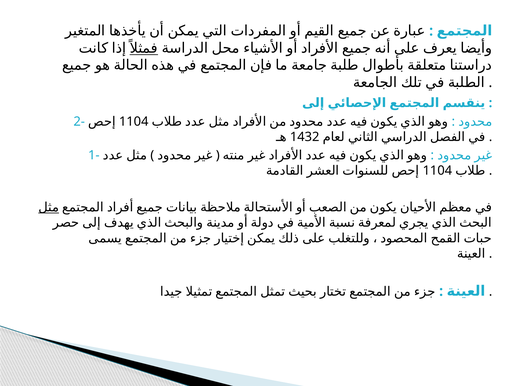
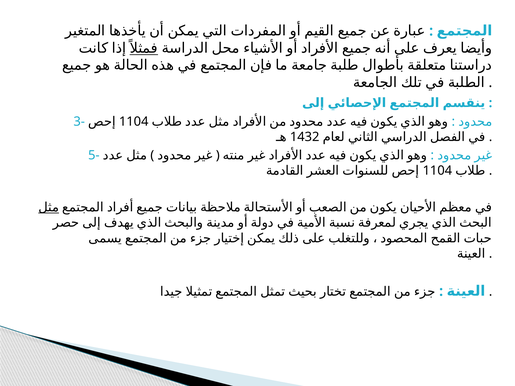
2-: 2- -> 3- (79, 122)
1-: 1- -> 5- (94, 155)
